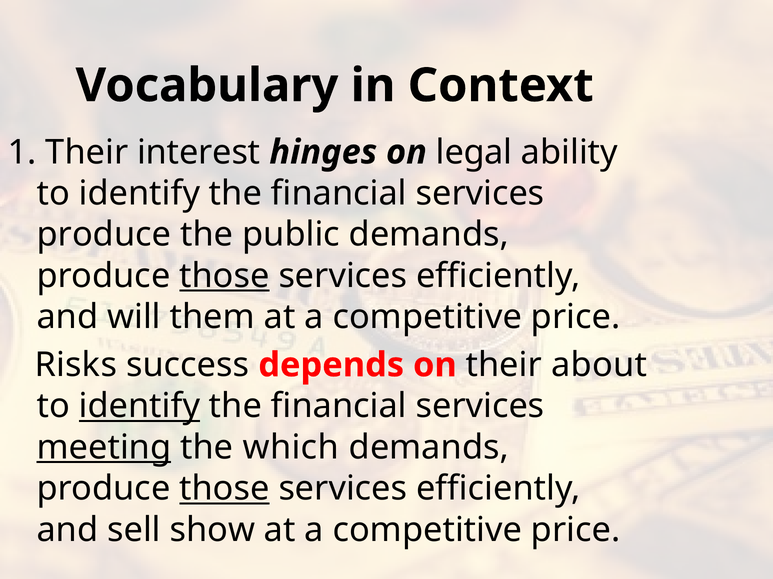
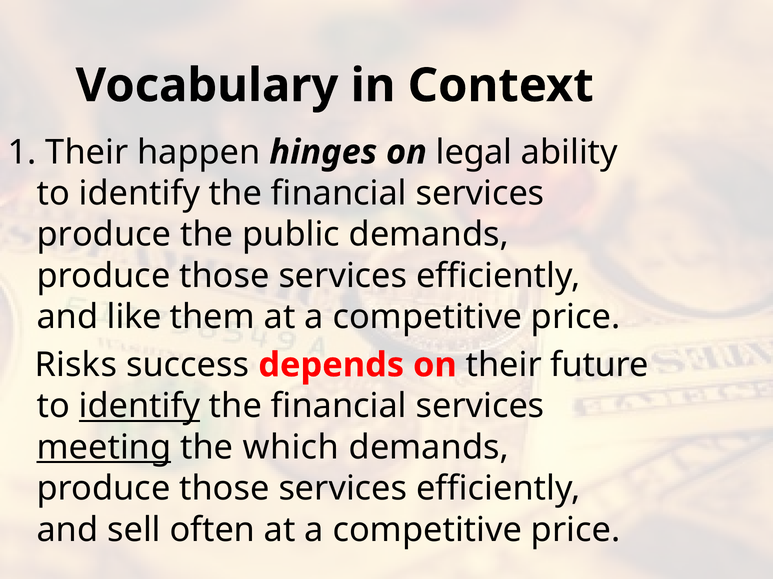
interest: interest -> happen (199, 152)
those underline: present -> none (224, 276)
will: will -> like (134, 317)
about: about -> future (599, 365)
those underline: present -> none (224, 489)
show: show -> often (212, 530)
